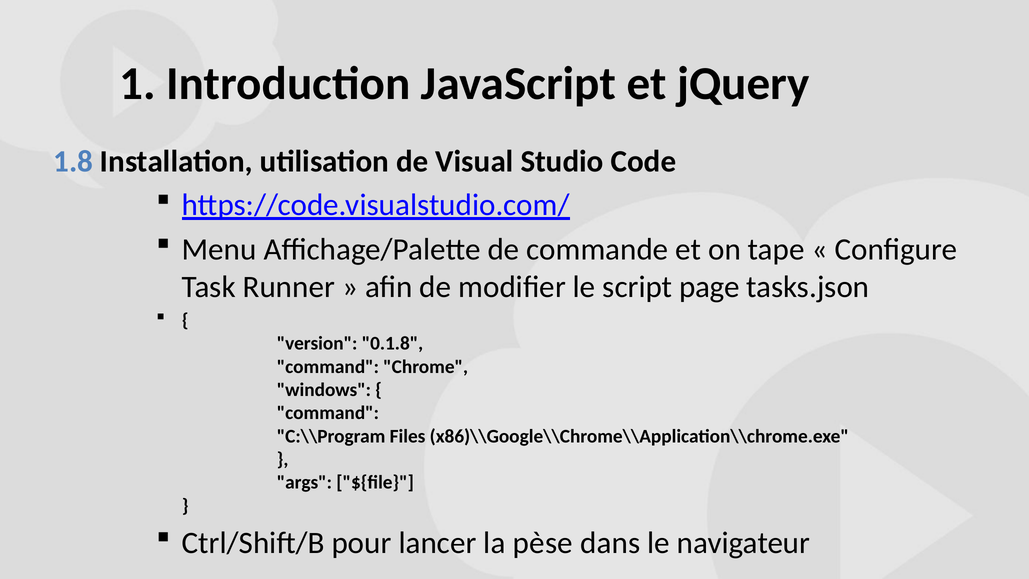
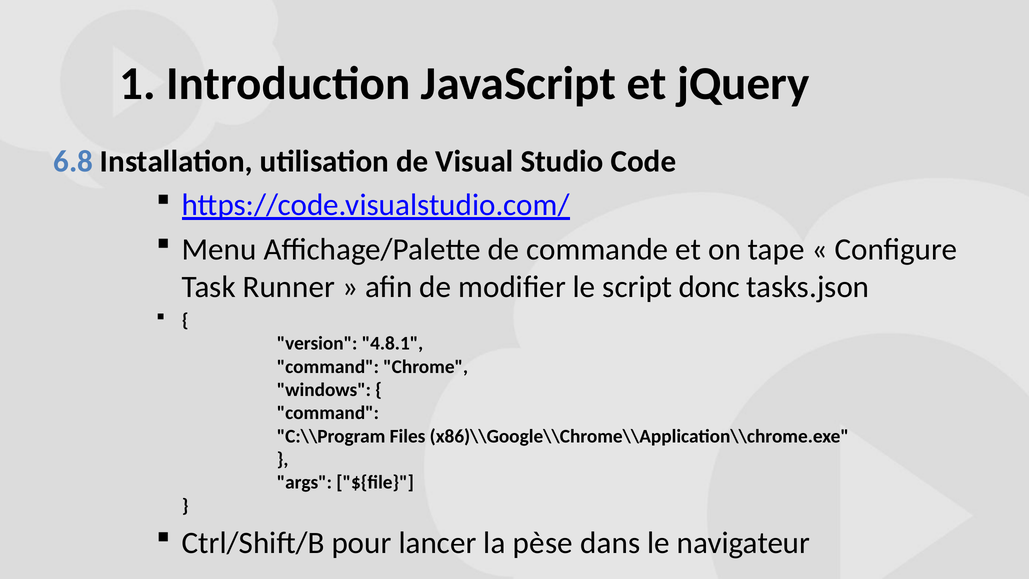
1.8: 1.8 -> 6.8 (73, 161)
page: page -> donc (709, 287)
0.1.8: 0.1.8 -> 4.8.1 (392, 343)
